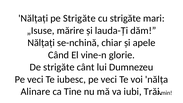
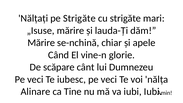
Nălțați: Nălțați -> Mărire (41, 43)
De strigăte: strigăte -> scăpare (59, 67)
iubi Trăi: Trăi -> Iubi (153, 92)
